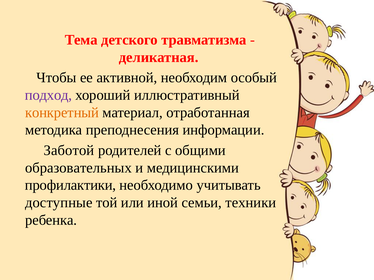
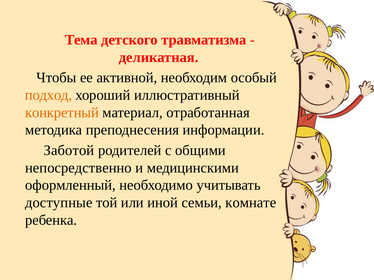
подход colour: purple -> orange (48, 95)
образовательных: образовательных -> непосредственно (78, 168)
профилактики: профилактики -> оформленный (70, 185)
техники: техники -> комнате (251, 203)
